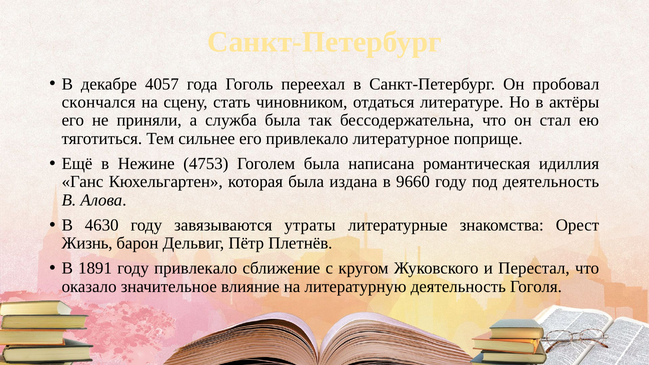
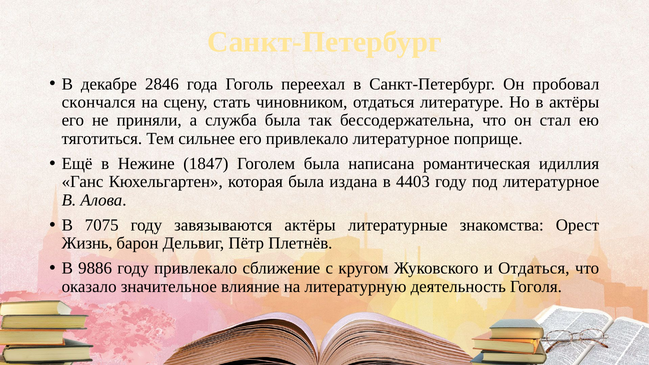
4057: 4057 -> 2846 (162, 84)
4753: 4753 -> 1847 (206, 164)
9660: 9660 -> 4403 (413, 182)
под деятельность: деятельность -> литературное (551, 182)
4630: 4630 -> 7075 (102, 225)
завязываются утраты: утраты -> актёры (310, 225)
1891: 1891 -> 9886 (95, 268)
и Перестал: Перестал -> Отдаться (534, 268)
